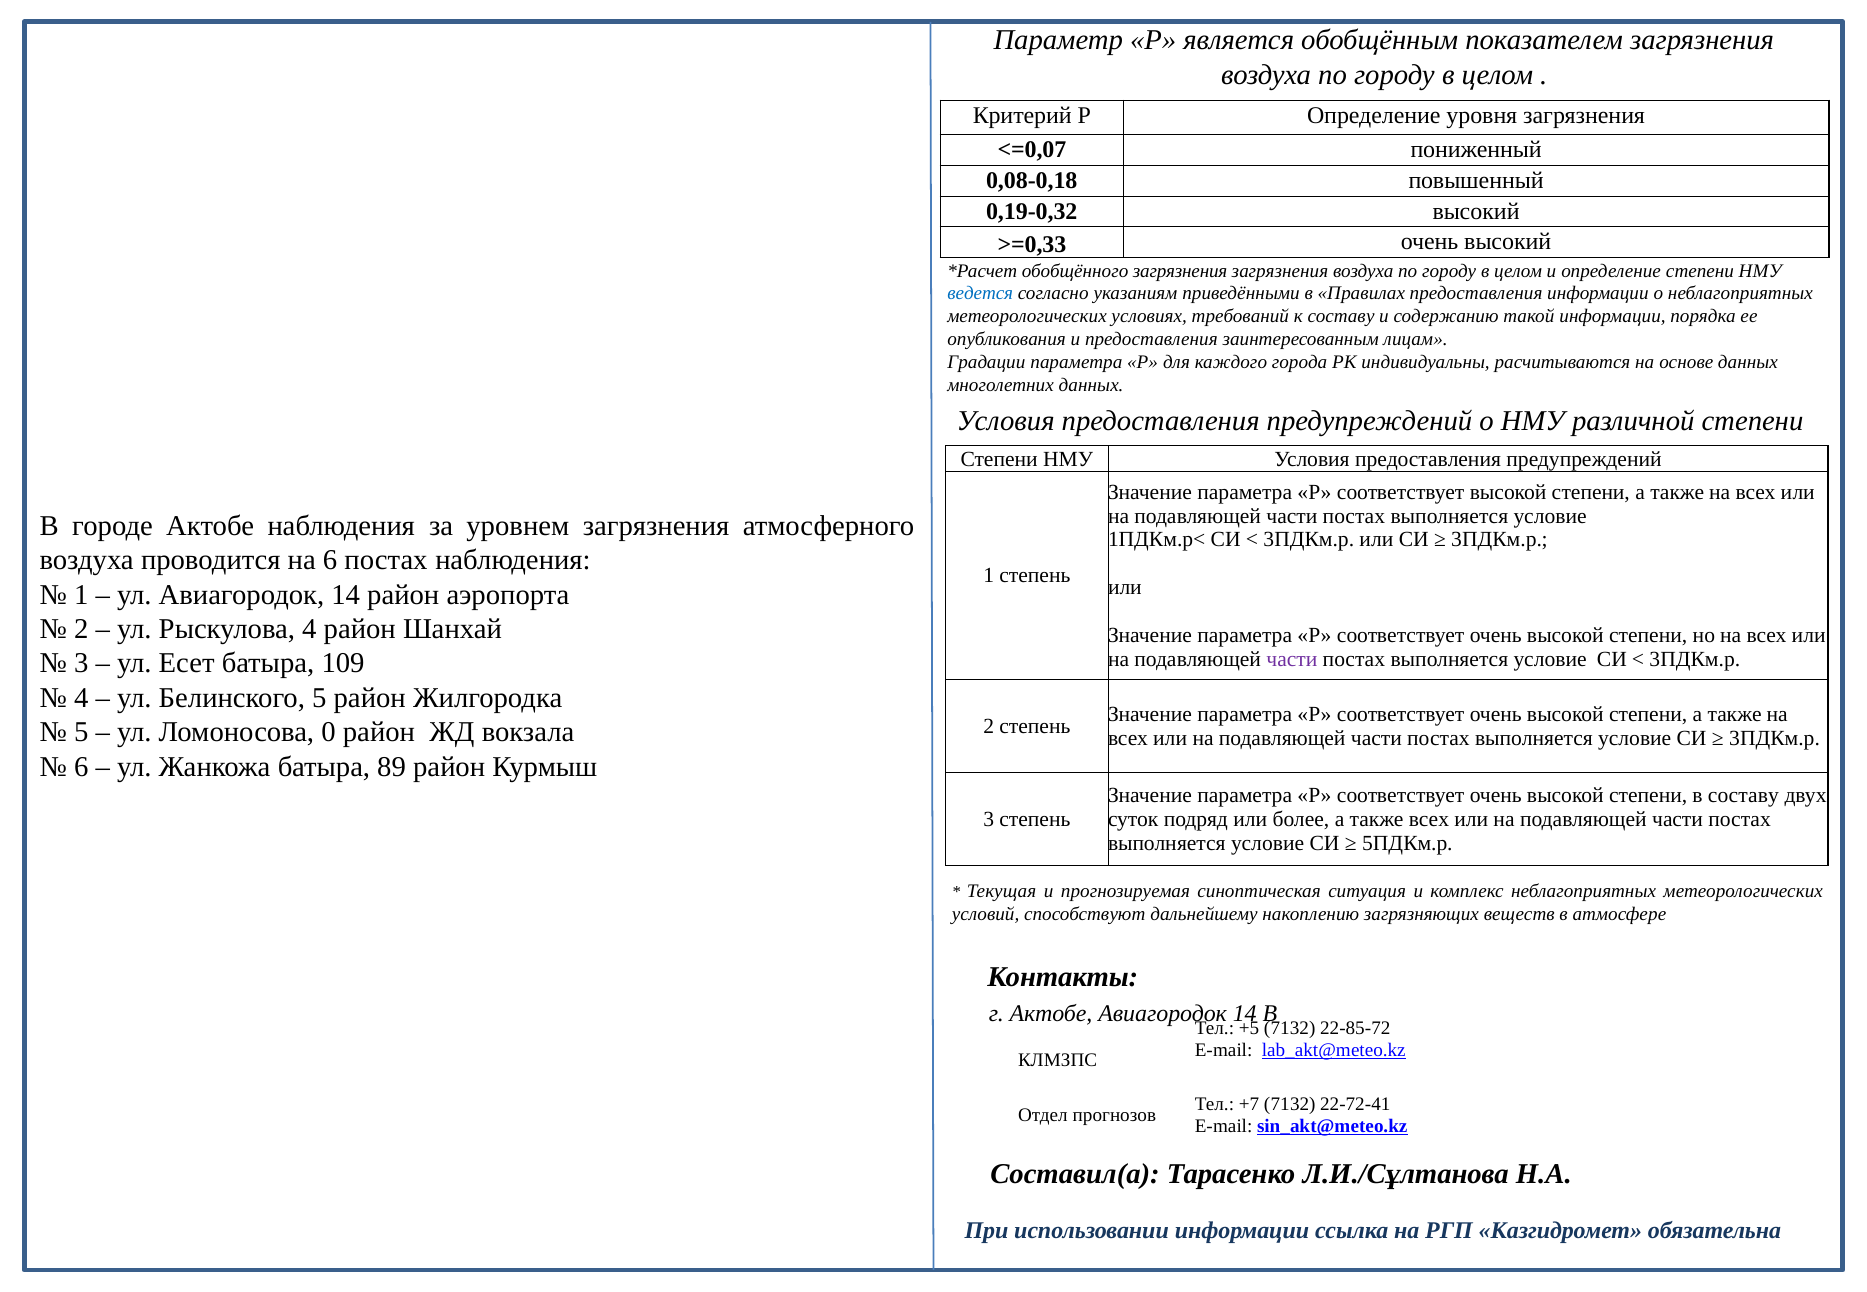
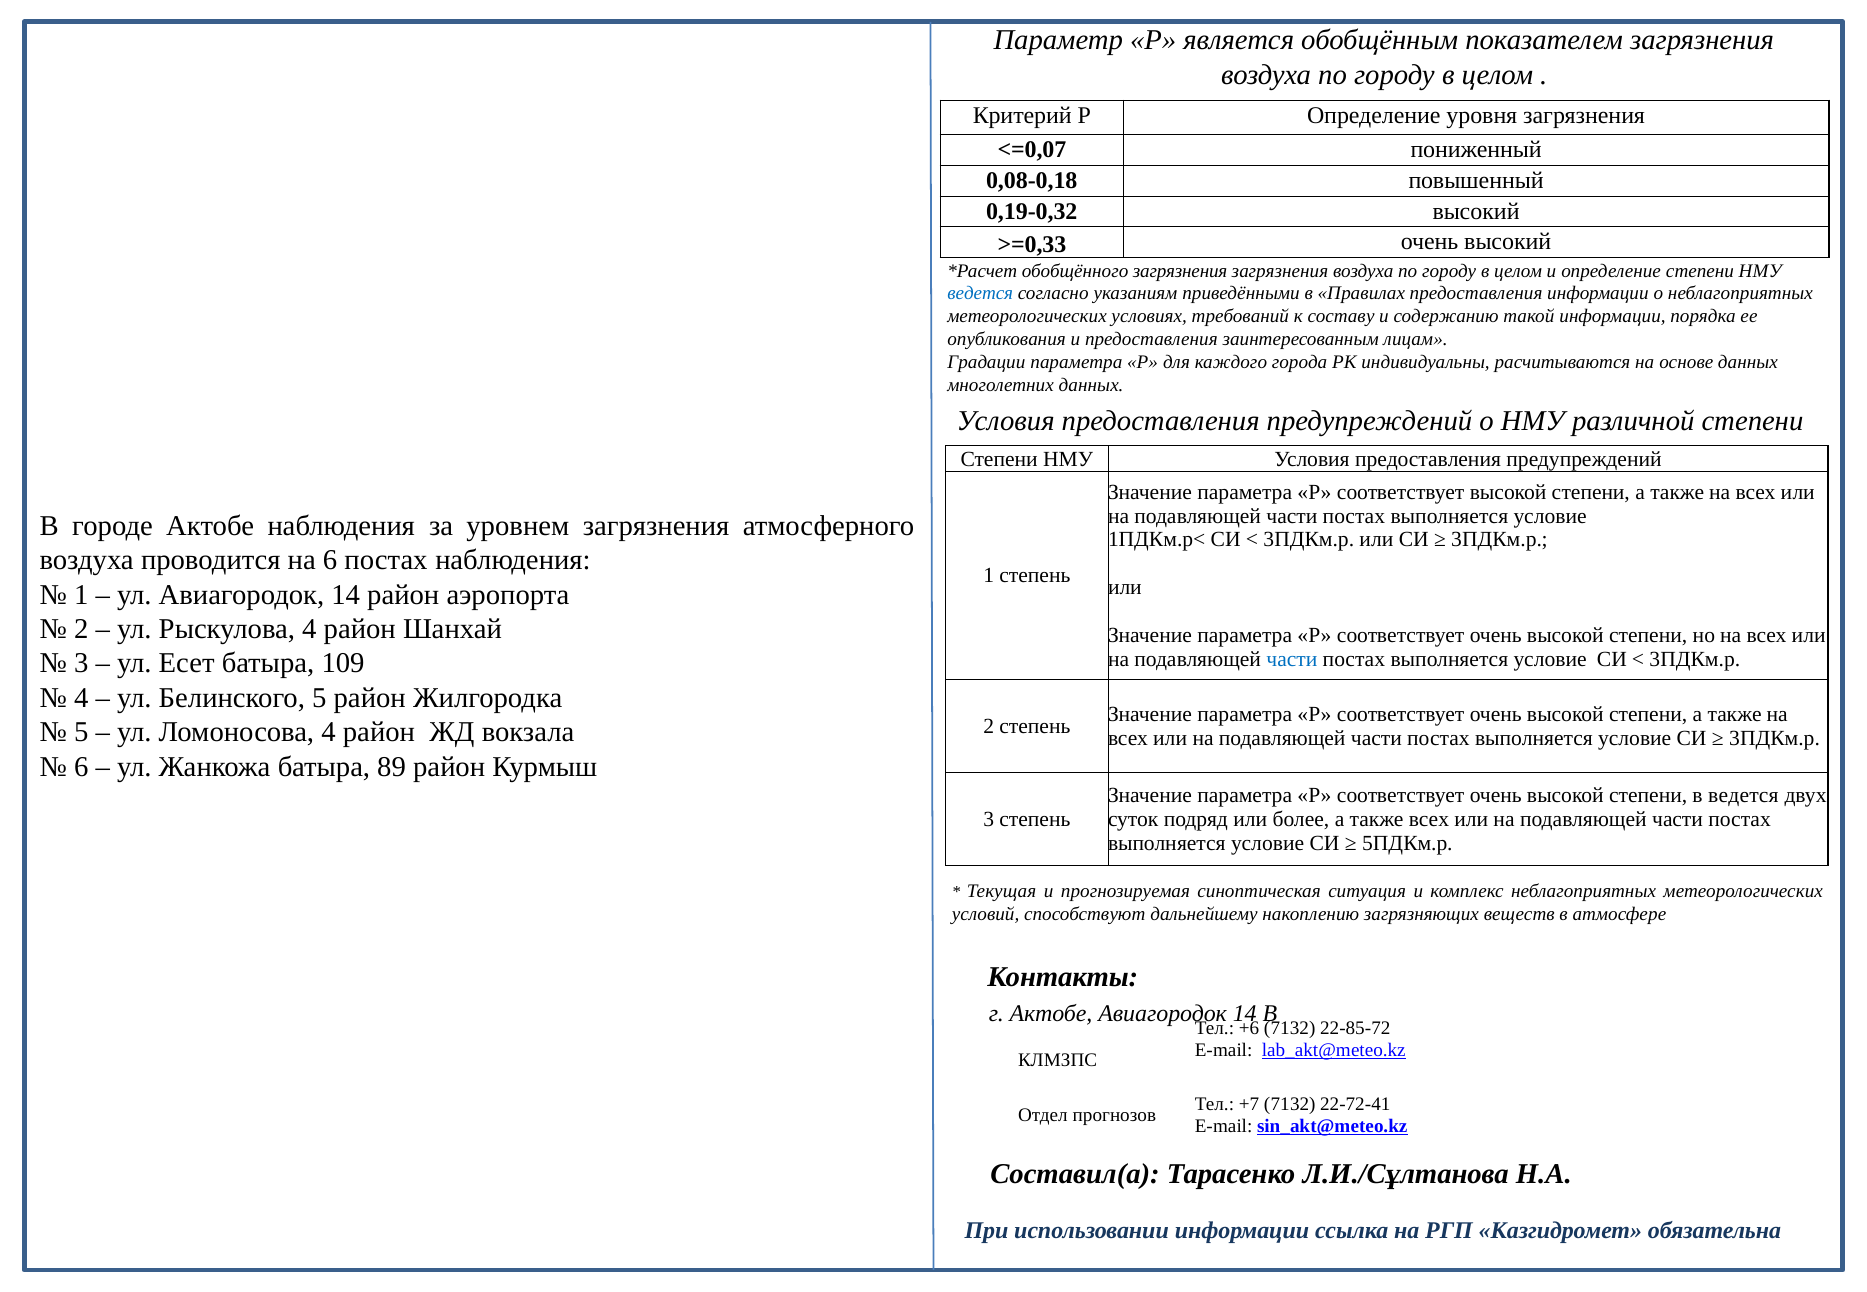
части colour: purple -> blue (1292, 659)
Ломоносова 0: 0 -> 4 (329, 733)
в составу: составу -> ведется (1743, 796)
+5: +5 -> +6 (1249, 1029)
